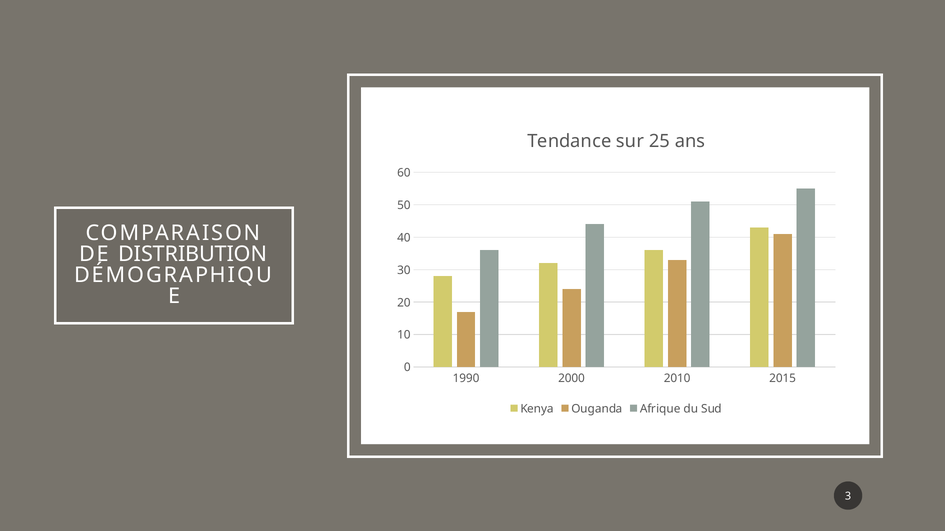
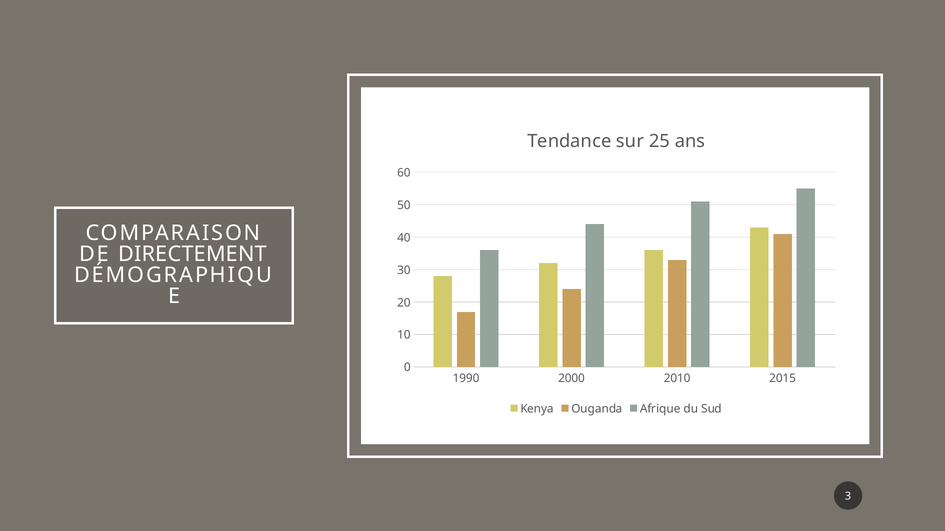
DISTRIBUTION: DISTRIBUTION -> DIRECTEMENT (193, 254)
